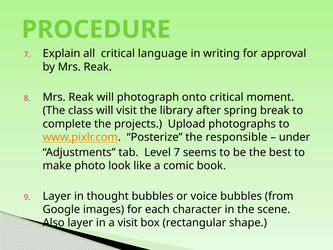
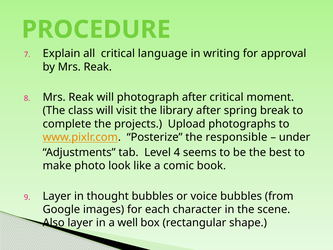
photograph onto: onto -> after (194, 97)
Level 7: 7 -> 4 (177, 152)
a visit: visit -> well (128, 223)
